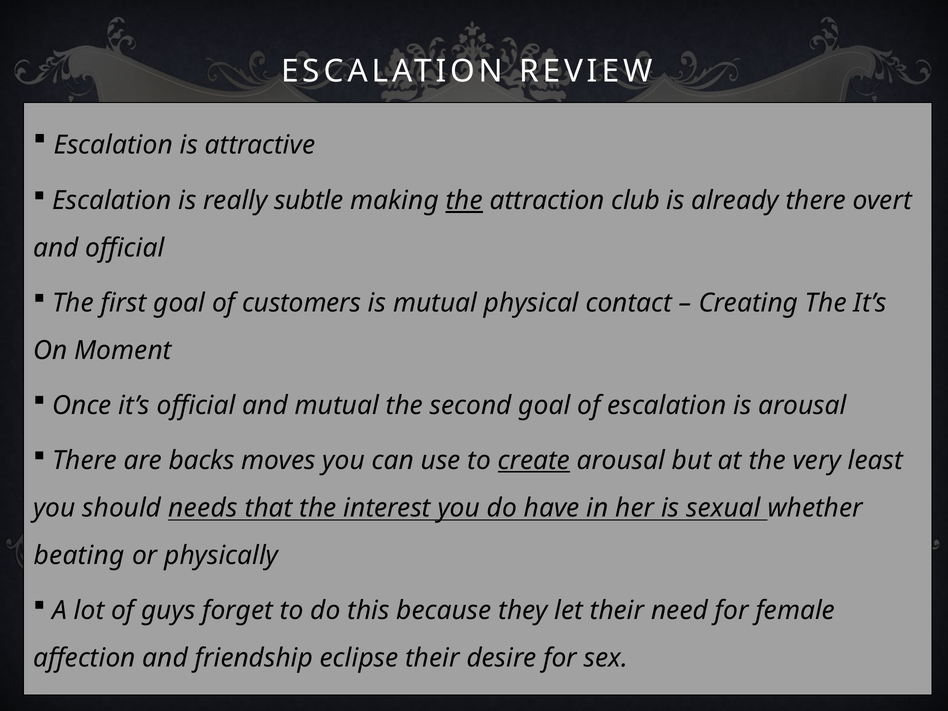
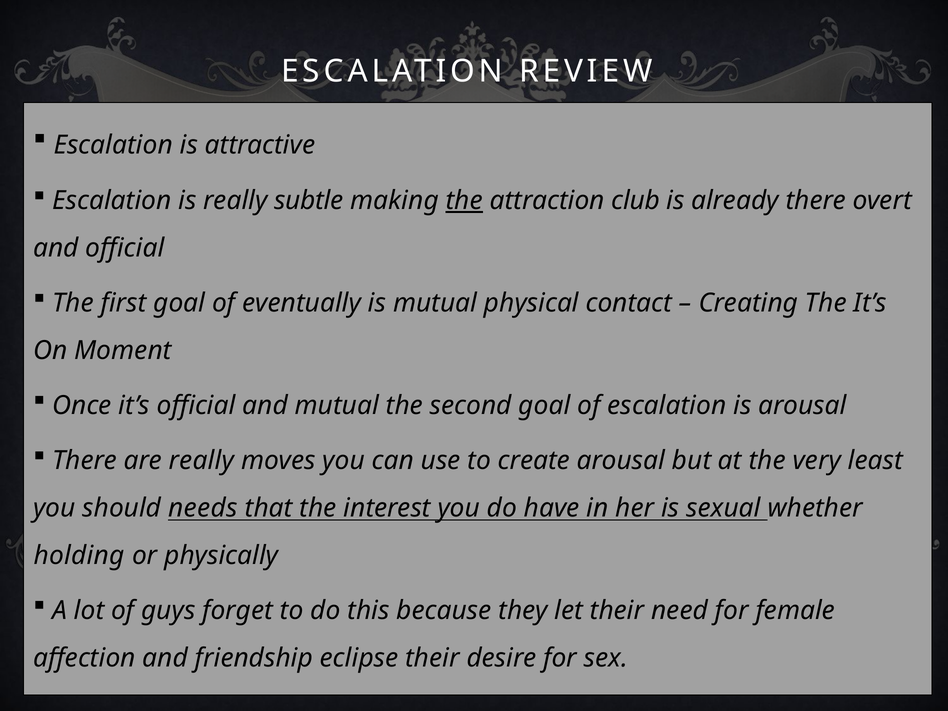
customers: customers -> eventually (302, 303)
are backs: backs -> really (201, 461)
create underline: present -> none (534, 461)
beating: beating -> holding (79, 555)
